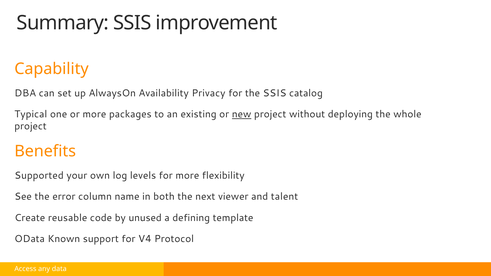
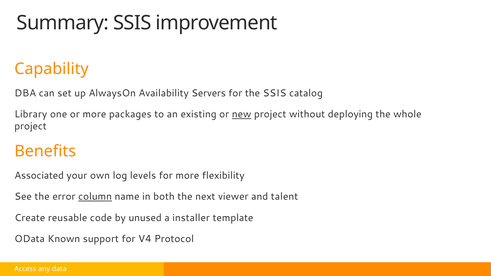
Privacy: Privacy -> Servers (209, 93)
Typical: Typical -> Library (31, 114)
Supported: Supported -> Associated (39, 176)
column underline: none -> present (95, 197)
defining: defining -> installer (191, 218)
